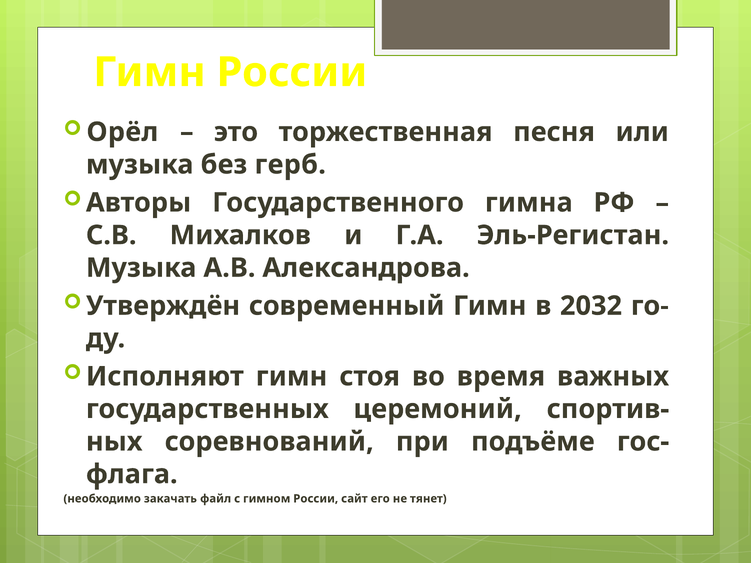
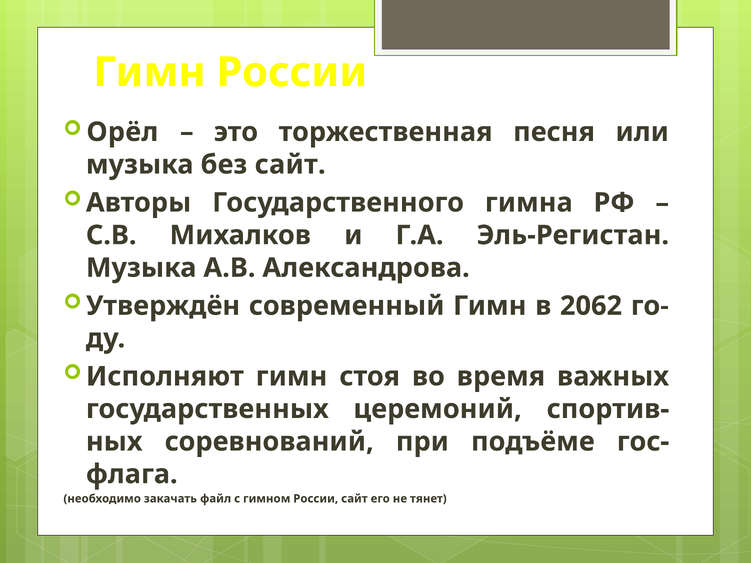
без герб: герб -> сайт (290, 165)
2032: 2032 -> 2062 (591, 306)
